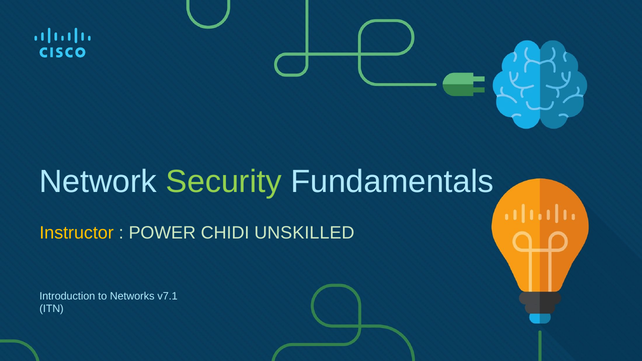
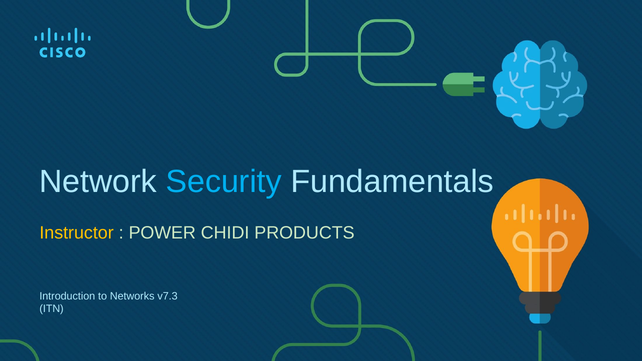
Security colour: light green -> light blue (224, 182)
UNSKILLED: UNSKILLED -> PRODUCTS (304, 233)
v7.1: v7.1 -> v7.3 (168, 296)
